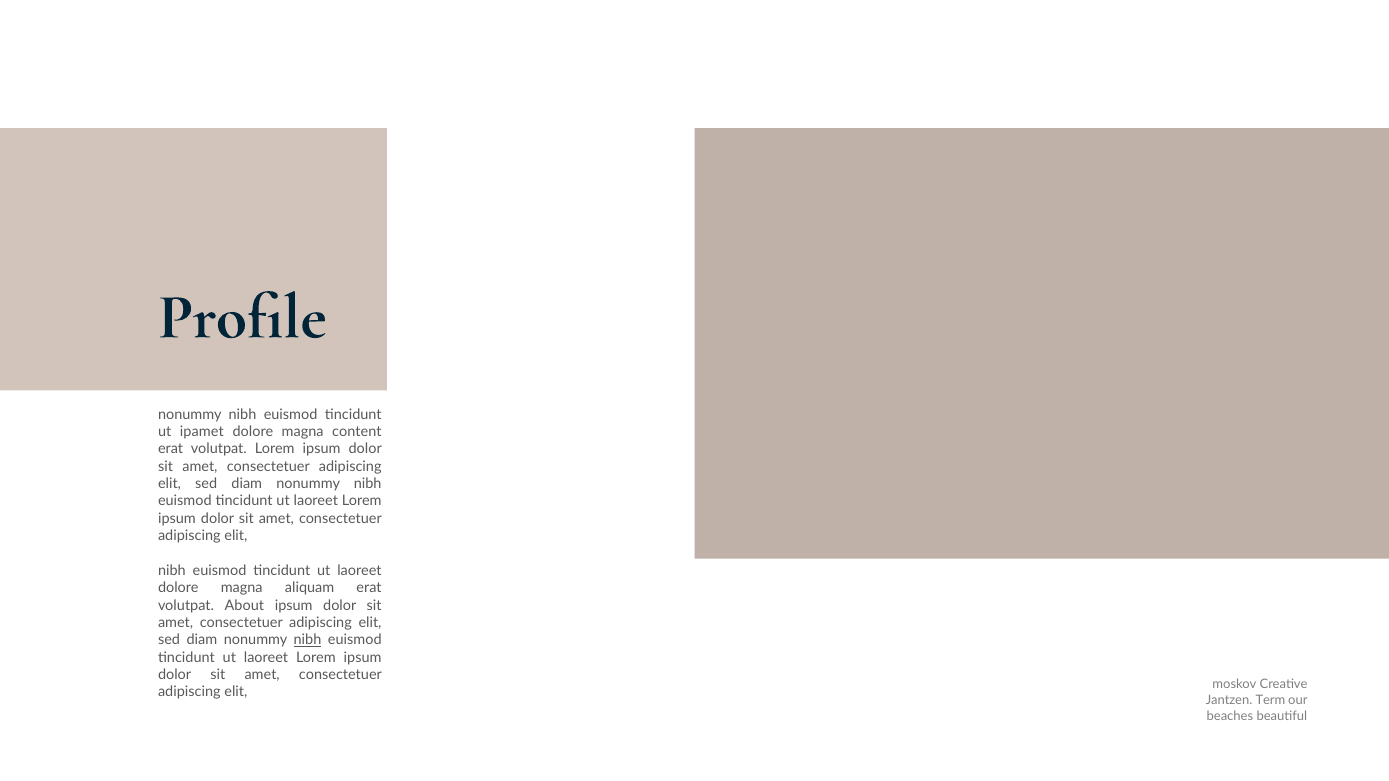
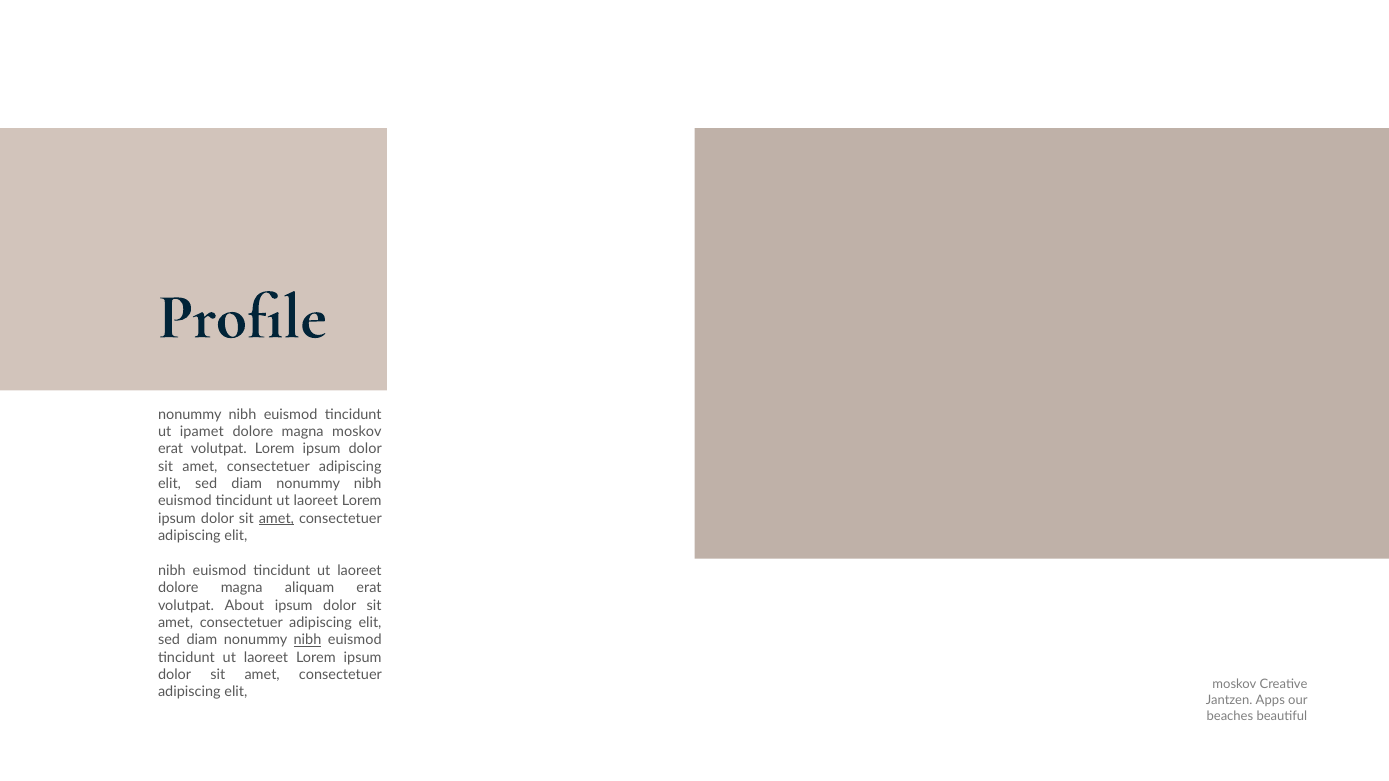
magna content: content -> moskov (357, 432)
amet underline: none -> present (276, 519)
Term: Term -> Apps (1270, 701)
